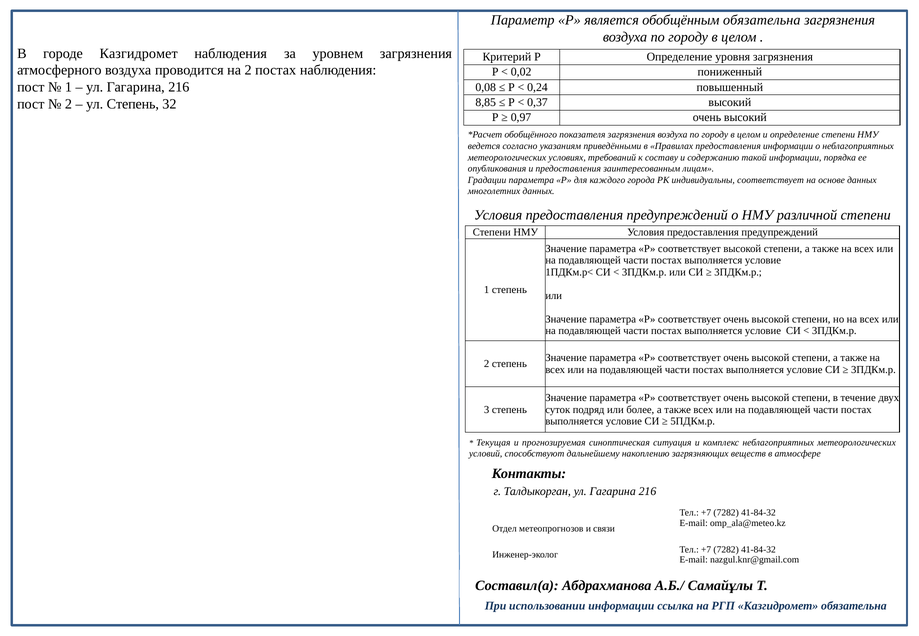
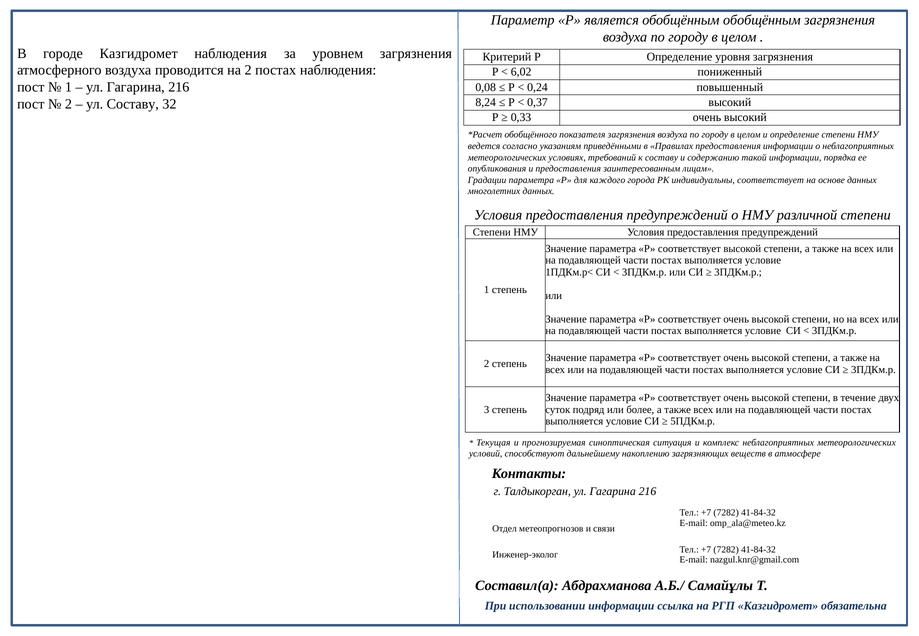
обобщённым обязательна: обязательна -> обобщённым (762, 20)
0,02: 0,02 -> 6,02 (521, 72)
8,85: 8,85 -> 8,24 (486, 102)
ул Степень: Степень -> Составу (133, 104)
0,97: 0,97 -> 0,33 (521, 118)
